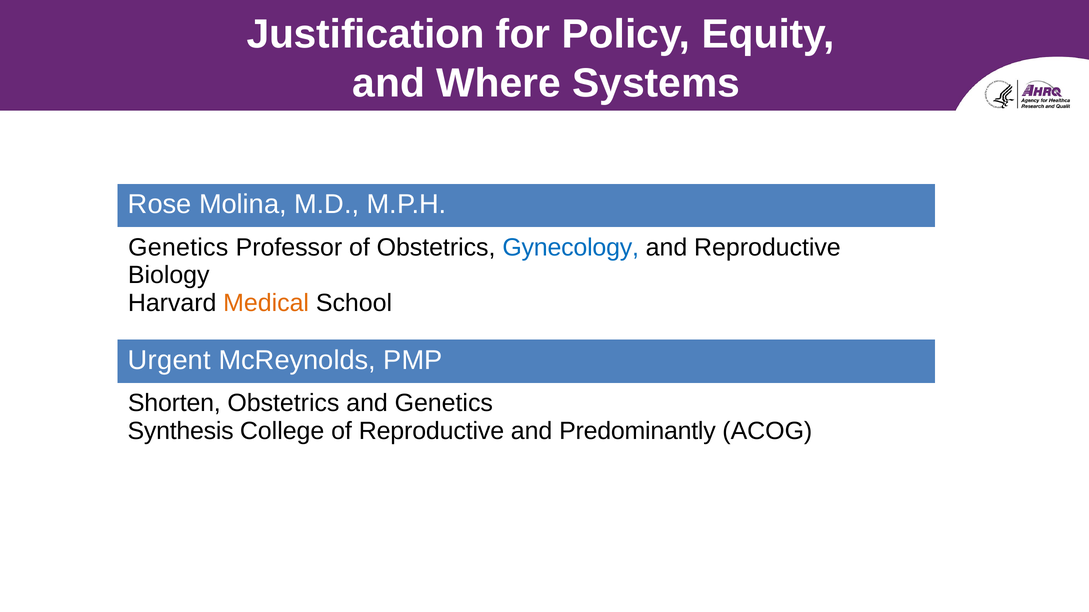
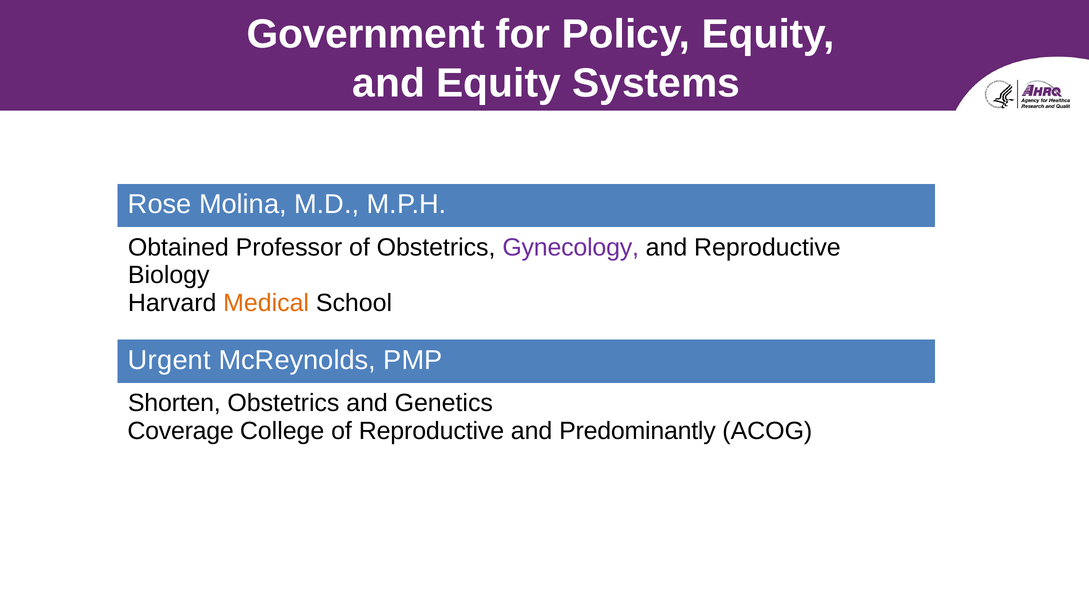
Justification: Justification -> Government (366, 34)
and Where: Where -> Equity (499, 83)
Genetics: Genetics -> Obtained (178, 248)
Gynecology colour: blue -> purple (571, 248)
Synthesis: Synthesis -> Coverage (181, 431)
